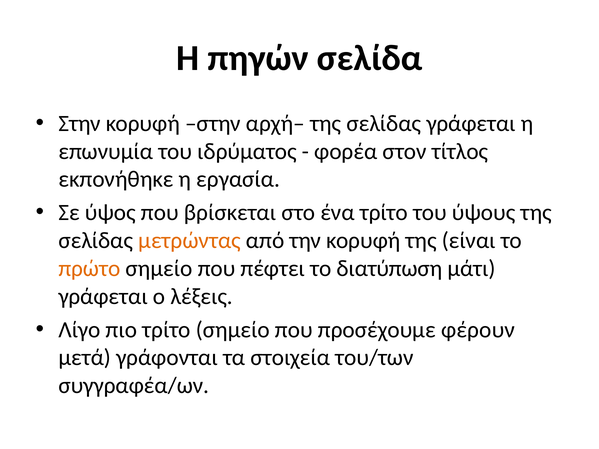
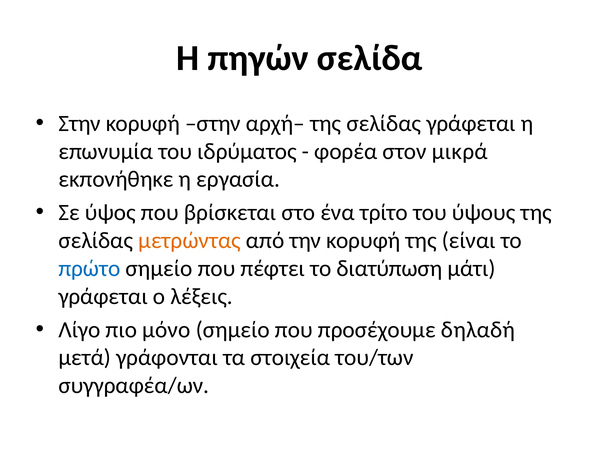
τίτλος: τίτλος -> μικρά (460, 151)
πρώτο colour: orange -> blue (89, 269)
πιο τρίτο: τρίτο -> μόνο (166, 330)
φέρουν: φέρουν -> δηλαδή (478, 330)
